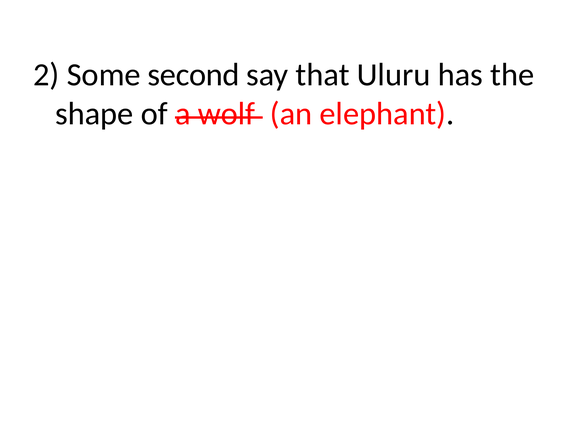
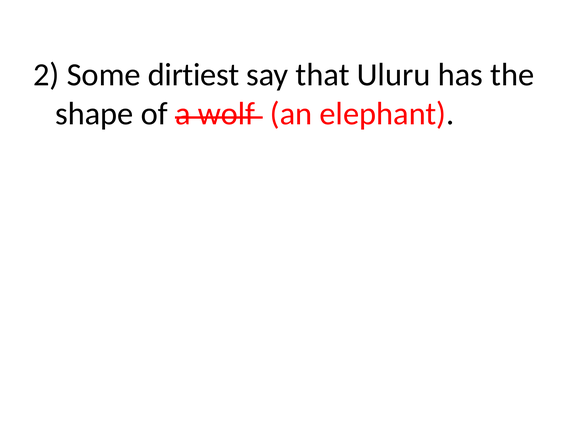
second: second -> dirtiest (194, 75)
